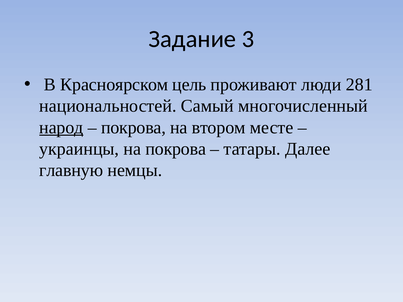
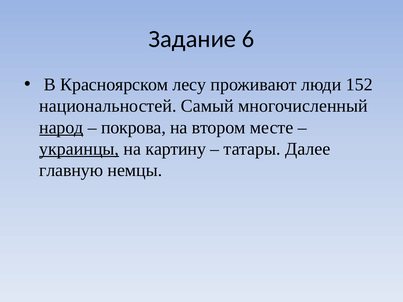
3: 3 -> 6 (248, 39)
цель: цель -> лесу (189, 85)
281: 281 -> 152 (359, 85)
украинцы underline: none -> present (79, 149)
на покрова: покрова -> картину (176, 149)
